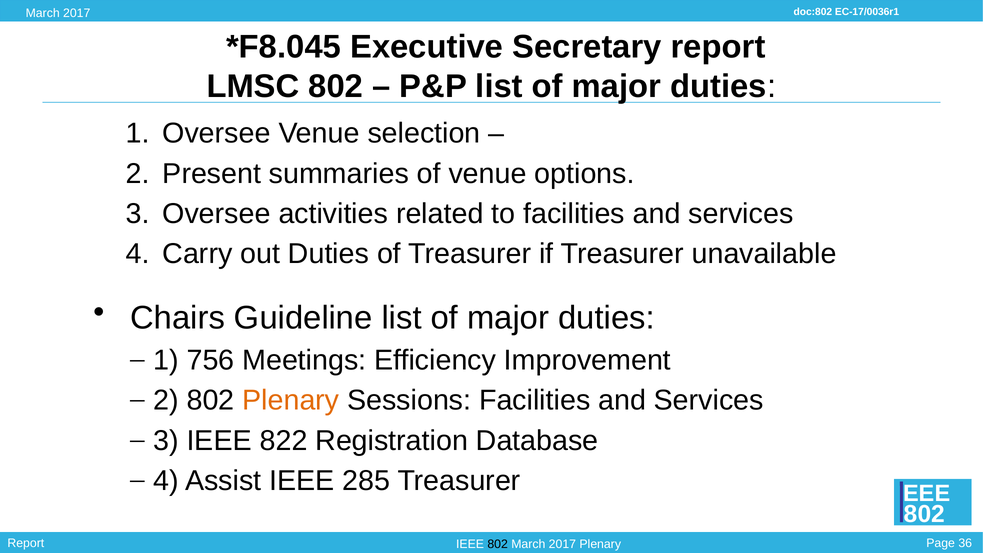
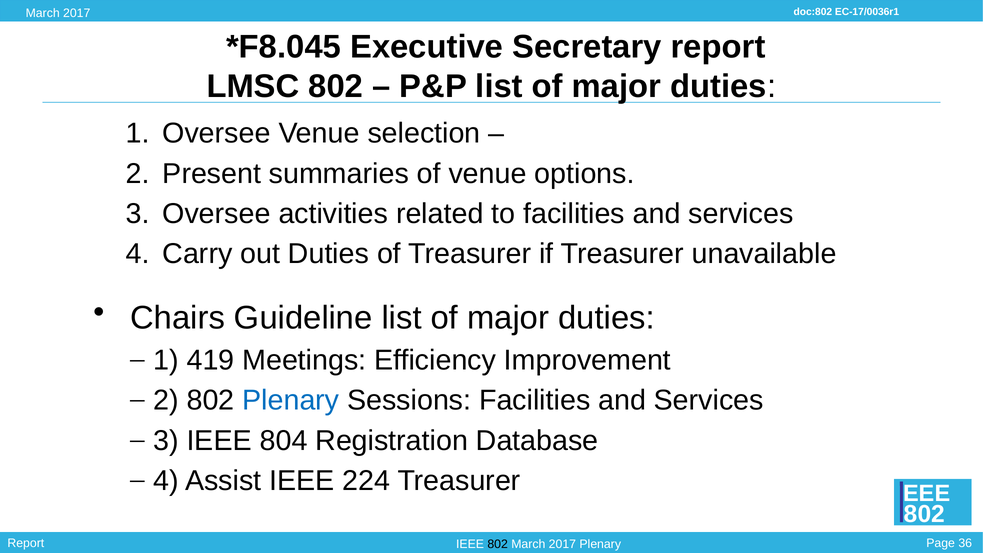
756: 756 -> 419 (210, 360)
Plenary colour: orange -> blue (291, 400)
822: 822 -> 804 (284, 440)
285: 285 -> 224 (366, 481)
